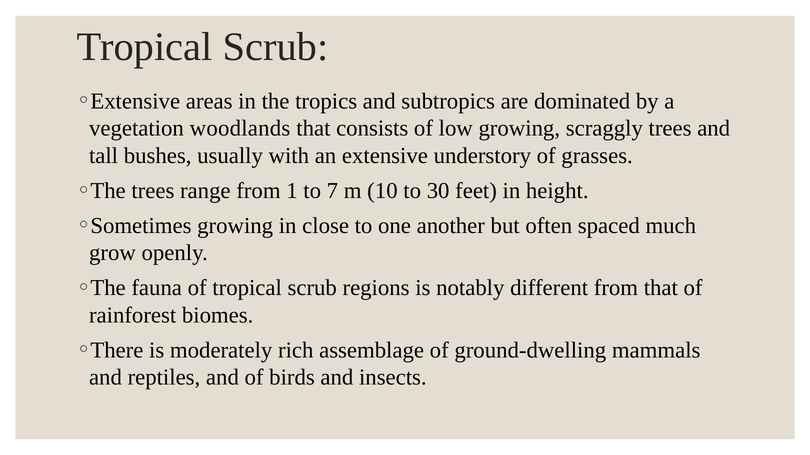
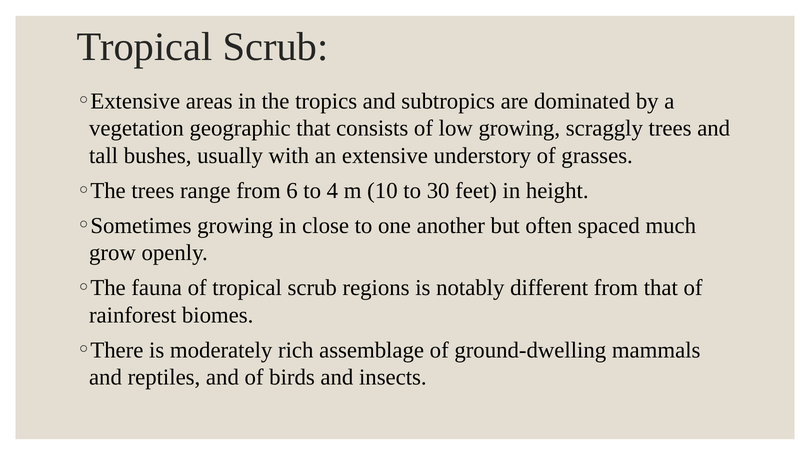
woodlands: woodlands -> geographic (240, 129)
1: 1 -> 6 (292, 191)
7: 7 -> 4 (332, 191)
